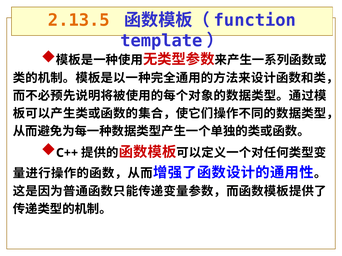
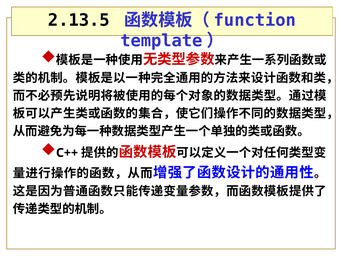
2.13.5 colour: orange -> black (79, 20)
